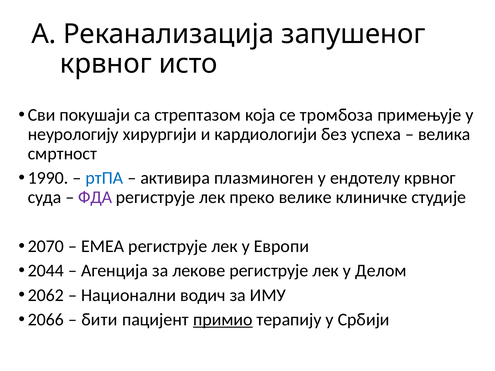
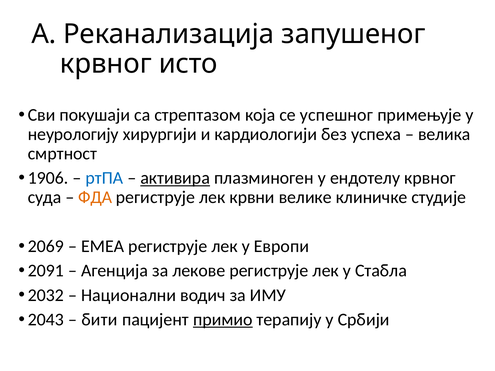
тромбоза: тромбоза -> успешног (336, 115)
1990: 1990 -> 1906 (48, 178)
активира underline: none -> present (175, 178)
ФДА colour: purple -> orange (95, 197)
преко: преко -> крвни (252, 197)
2070: 2070 -> 2069 (46, 246)
2044: 2044 -> 2091 (46, 271)
Делом: Делом -> Стабла (381, 271)
2062: 2062 -> 2032 (46, 295)
2066: 2066 -> 2043 (46, 320)
